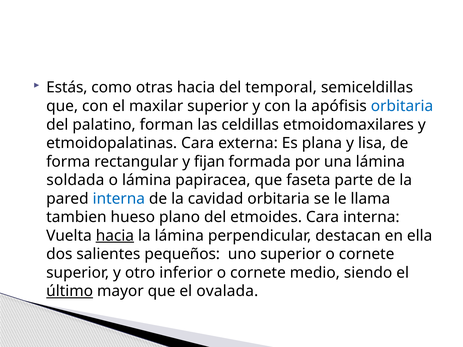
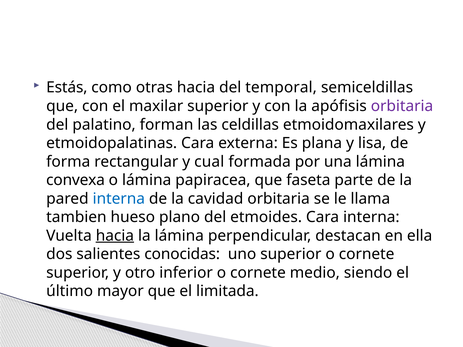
orbitaria colour: blue -> purple (402, 106)
fijan: fijan -> cual (209, 162)
soldada: soldada -> convexa (76, 180)
pequeños: pequeños -> conocidas (182, 254)
último underline: present -> none (70, 291)
ovalada: ovalada -> limitada (227, 291)
